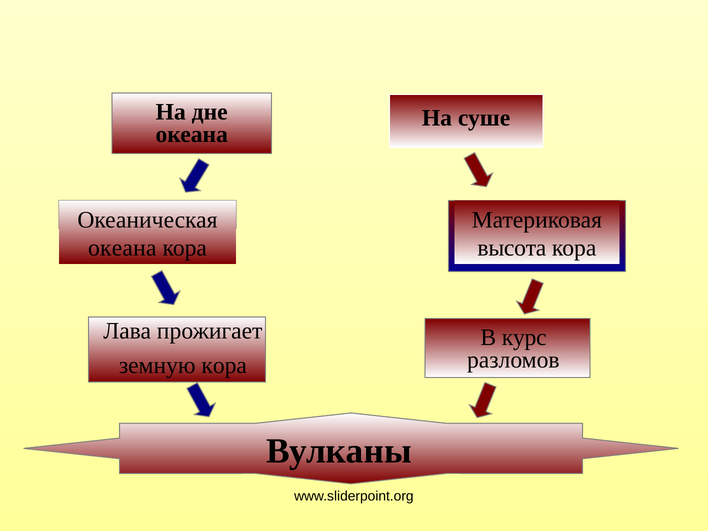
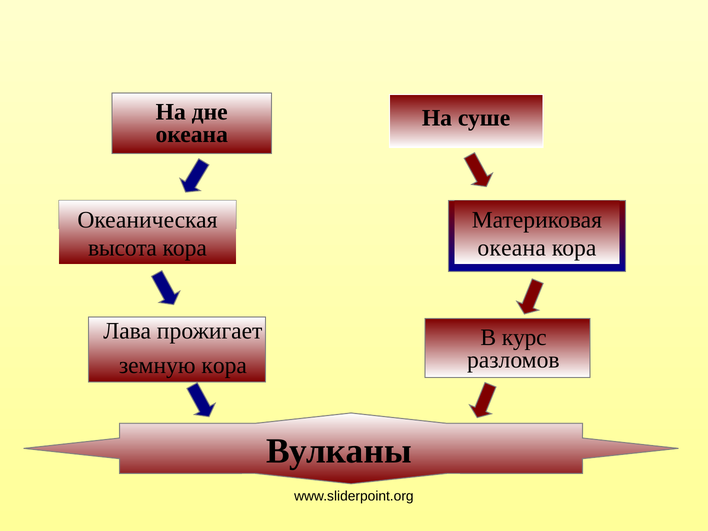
океана: океана -> высота (123, 248)
высота: высота -> океана (512, 248)
